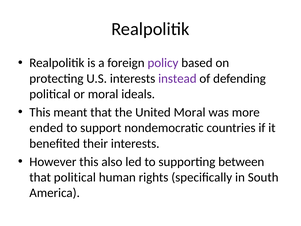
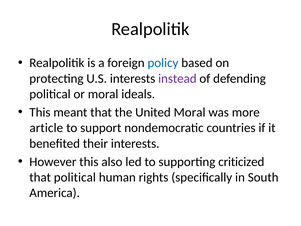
policy colour: purple -> blue (163, 63)
ended: ended -> article (46, 128)
between: between -> criticized (241, 162)
